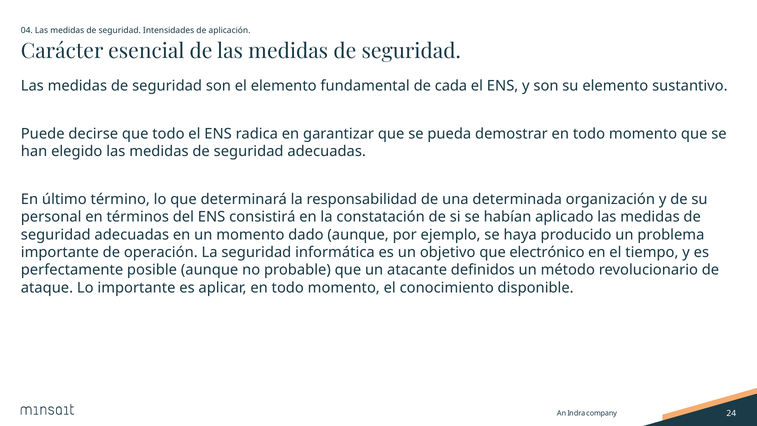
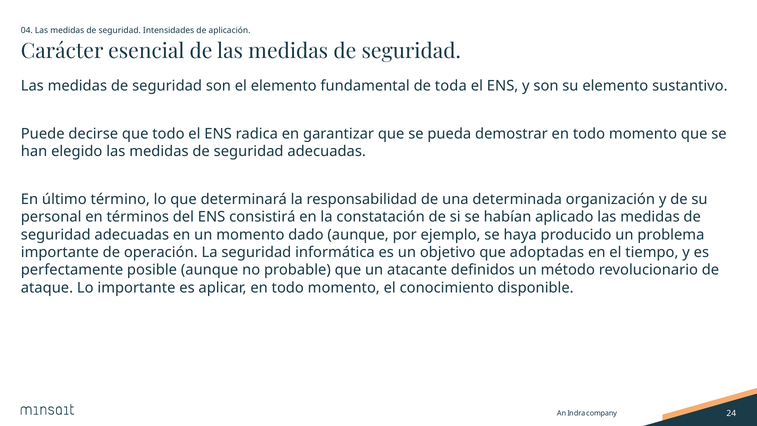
cada: cada -> toda (451, 86)
electrónico: electrónico -> adoptadas (547, 252)
